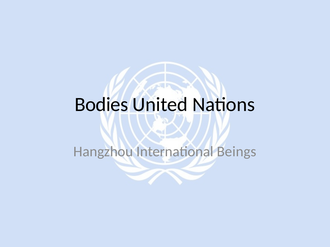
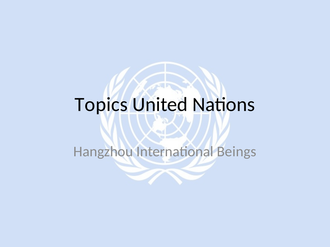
Bodies: Bodies -> Topics (101, 105)
